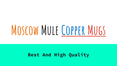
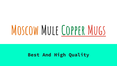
Copper colour: blue -> green (73, 31)
